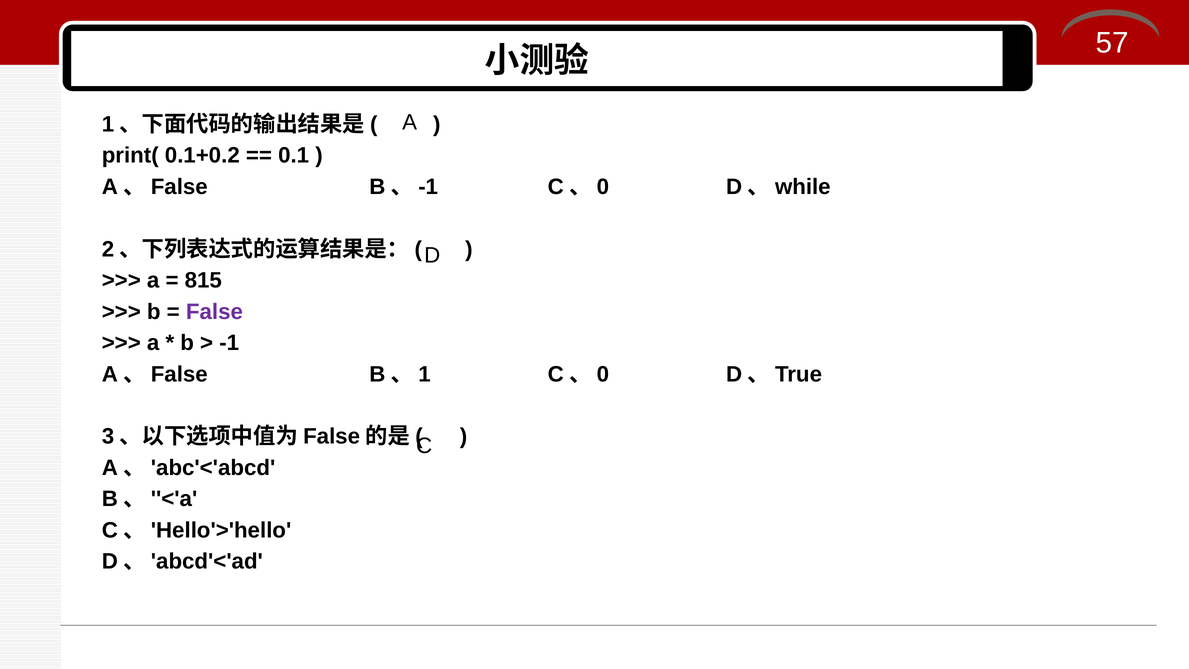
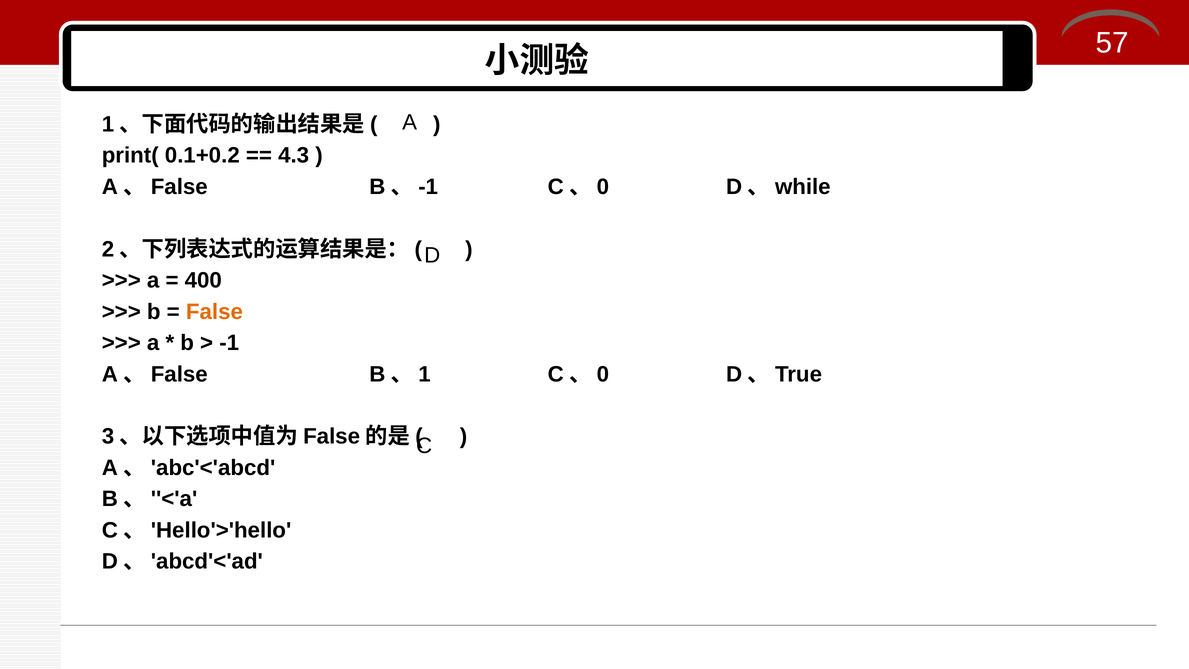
0.1: 0.1 -> 4.3 (294, 156)
815: 815 -> 400 (203, 280)
False colour: purple -> orange (214, 312)
